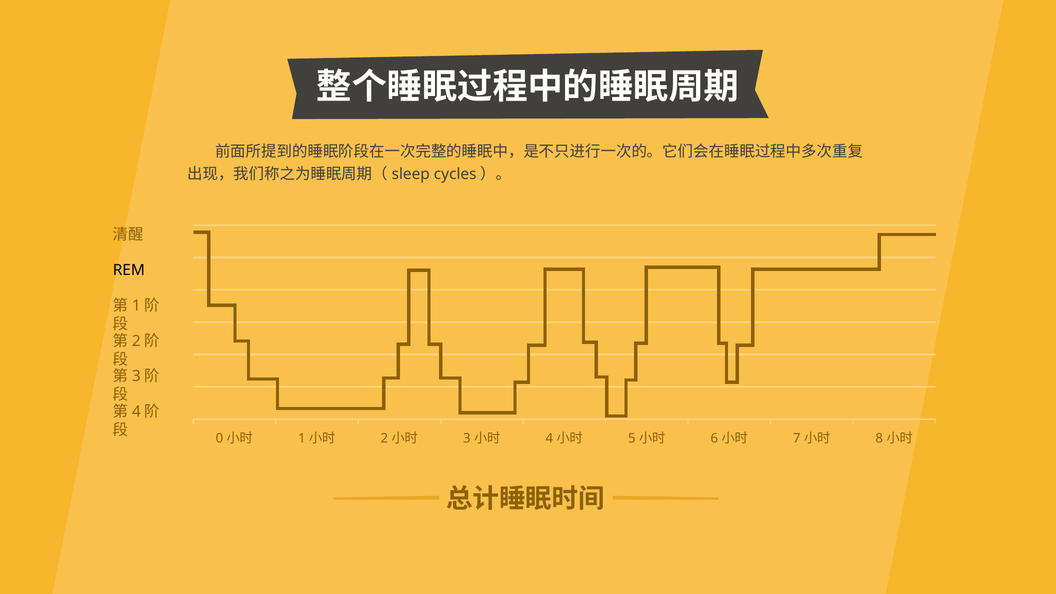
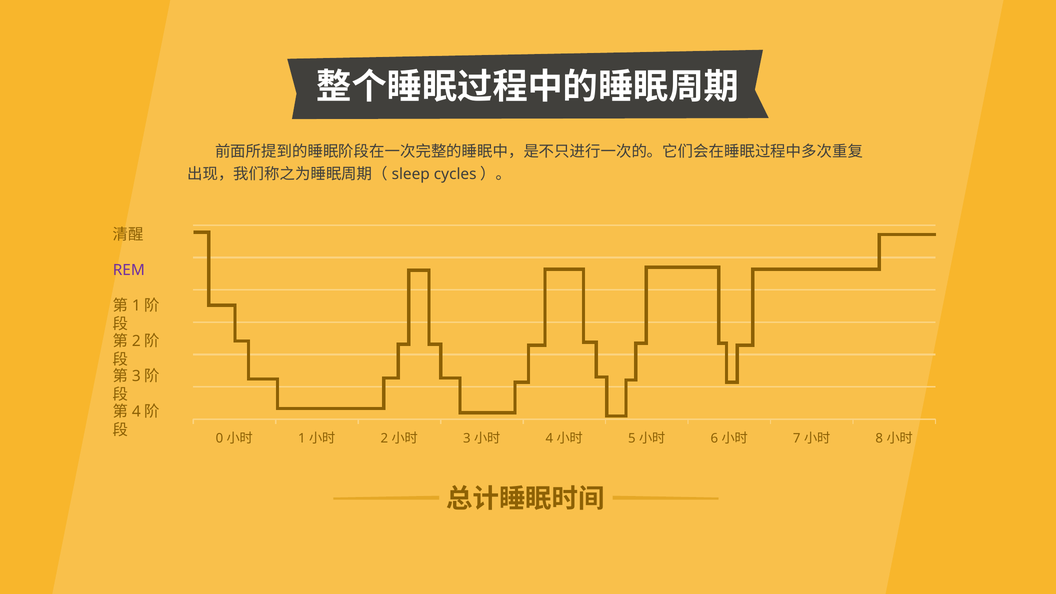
REM colour: black -> purple (129, 270)
